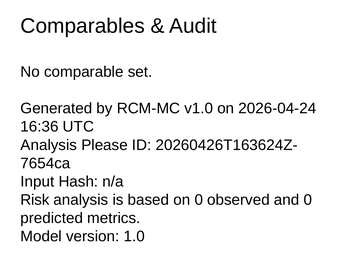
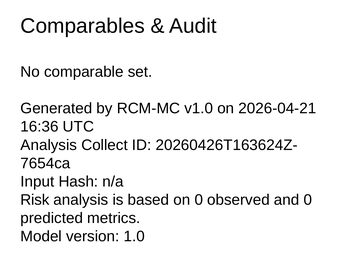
2026-04-24: 2026-04-24 -> 2026-04-21 (277, 108)
Please: Please -> Collect (105, 145)
